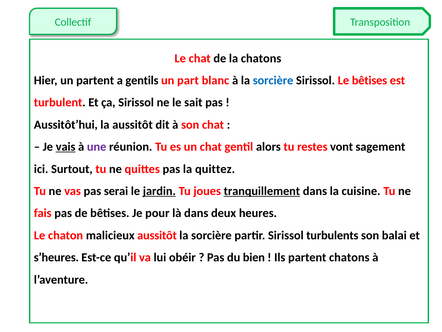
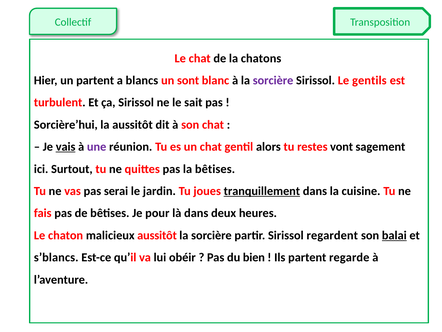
gentils: gentils -> blancs (142, 80)
part: part -> sont (188, 80)
sorcière colour: blue -> purple (273, 80)
Le bêtises: bêtises -> gentils (369, 80)
Aussitôt’hui: Aussitôt’hui -> Sorcière’hui (66, 124)
la quittez: quittez -> bêtises (215, 169)
jardin underline: present -> none (159, 191)
turbulents: turbulents -> regardent (332, 235)
balai underline: none -> present (394, 235)
s’heures: s’heures -> s’blancs (56, 257)
partent chatons: chatons -> regarde (349, 257)
